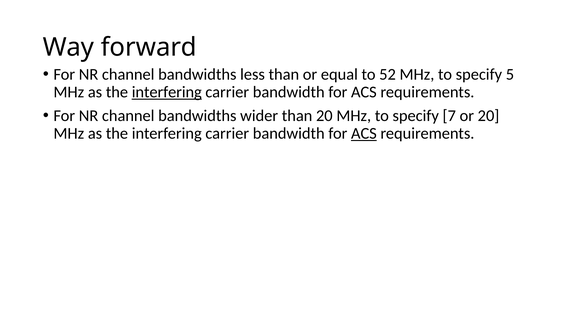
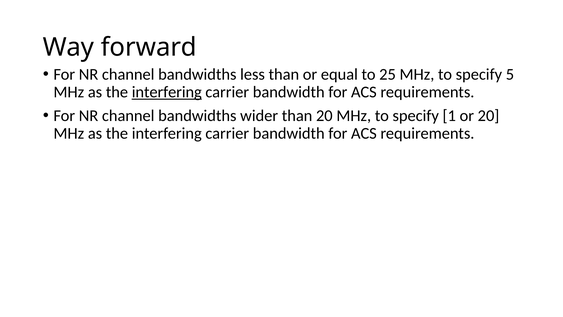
52: 52 -> 25 (388, 74)
7: 7 -> 1 (449, 116)
ACS underline: present -> none (364, 133)
